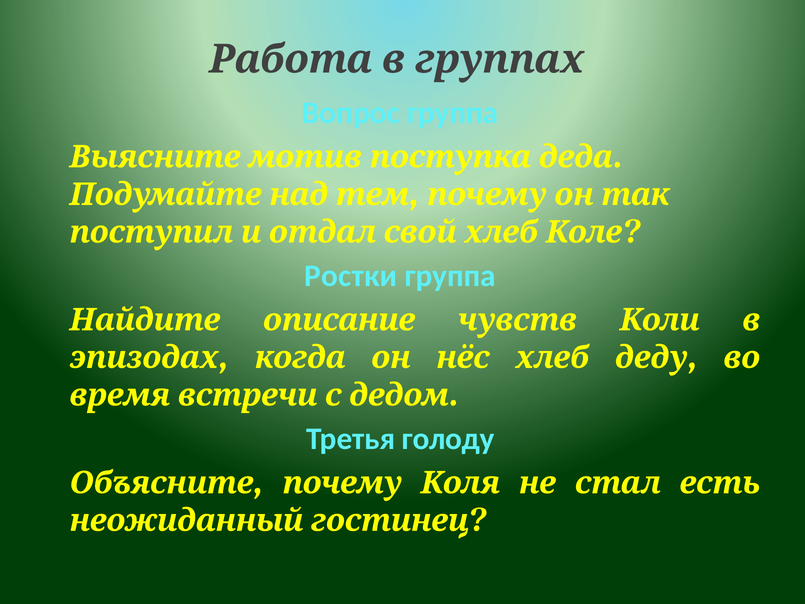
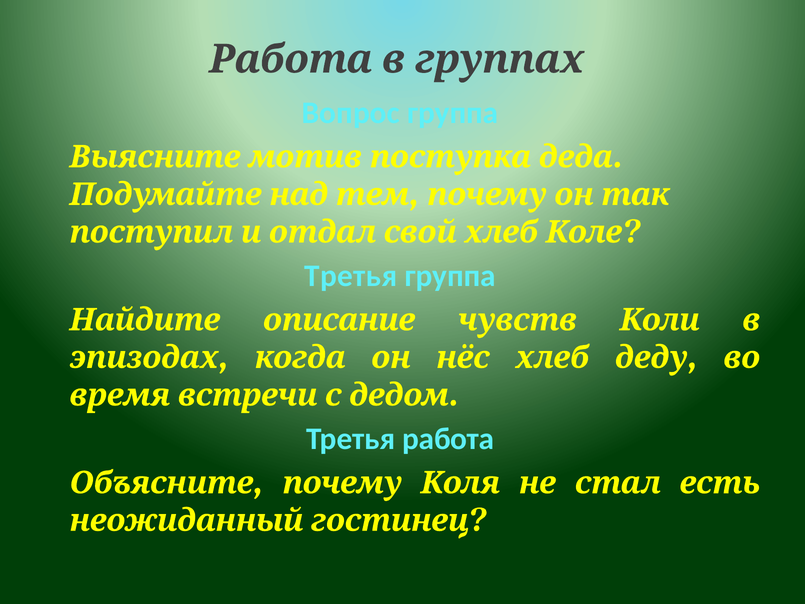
Ростки: Ростки -> Третья (351, 276)
Третья голоду: голоду -> работа (448, 439)
